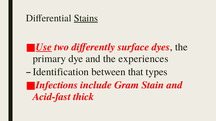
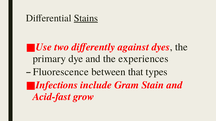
Use underline: present -> none (44, 47)
surface: surface -> against (133, 47)
Identification: Identification -> Fluorescence (61, 72)
thick: thick -> grow (84, 97)
